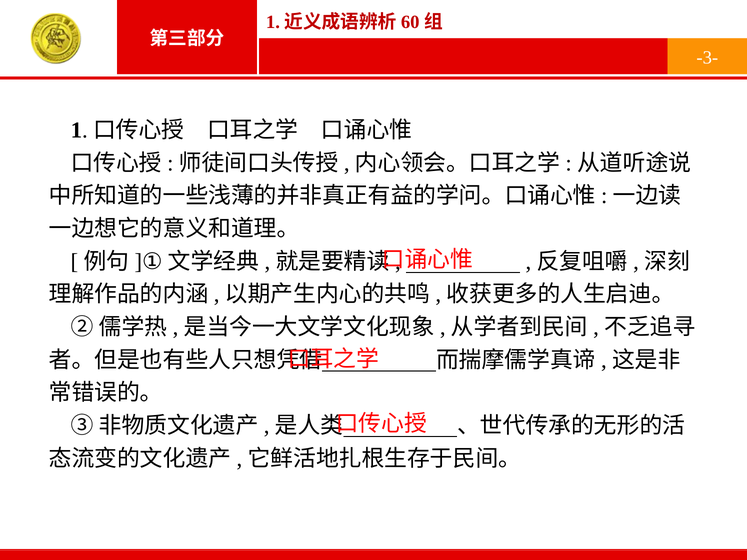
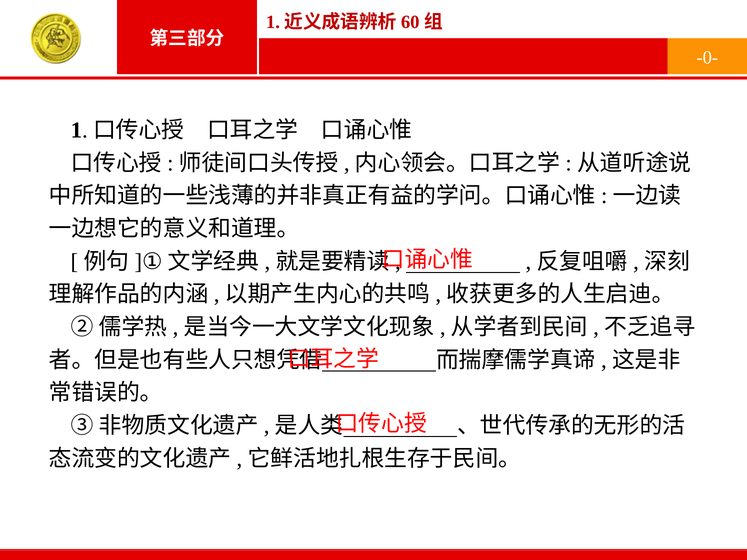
-3-: -3- -> -0- (707, 58)
